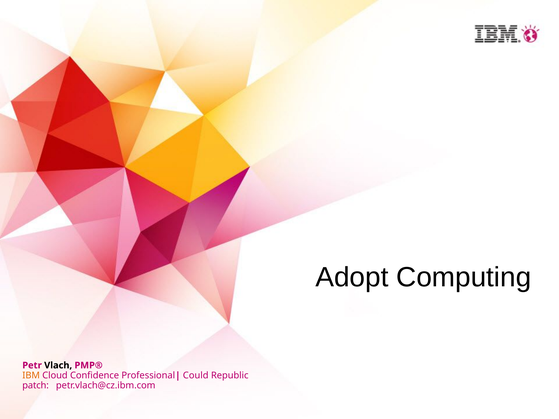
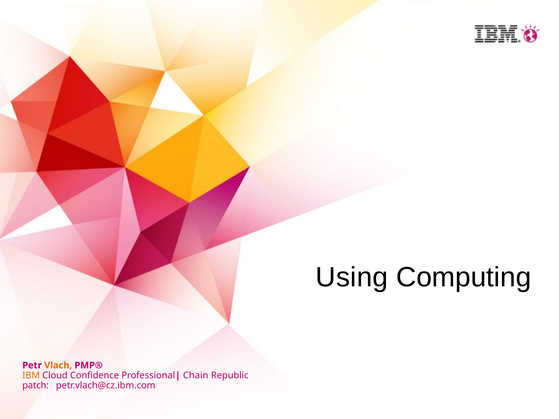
Adopt: Adopt -> Using (352, 278)
Vlach colour: black -> orange (58, 366)
Could: Could -> Chain (196, 376)
